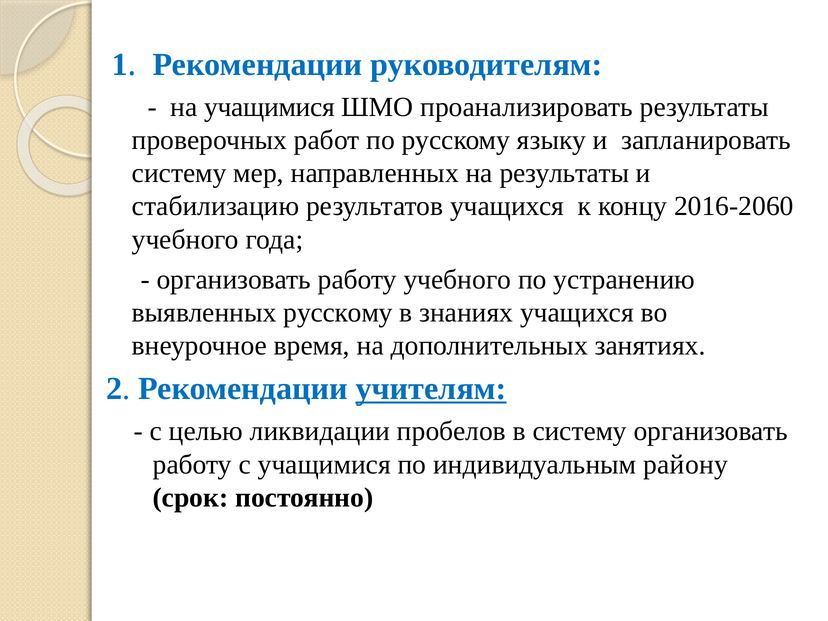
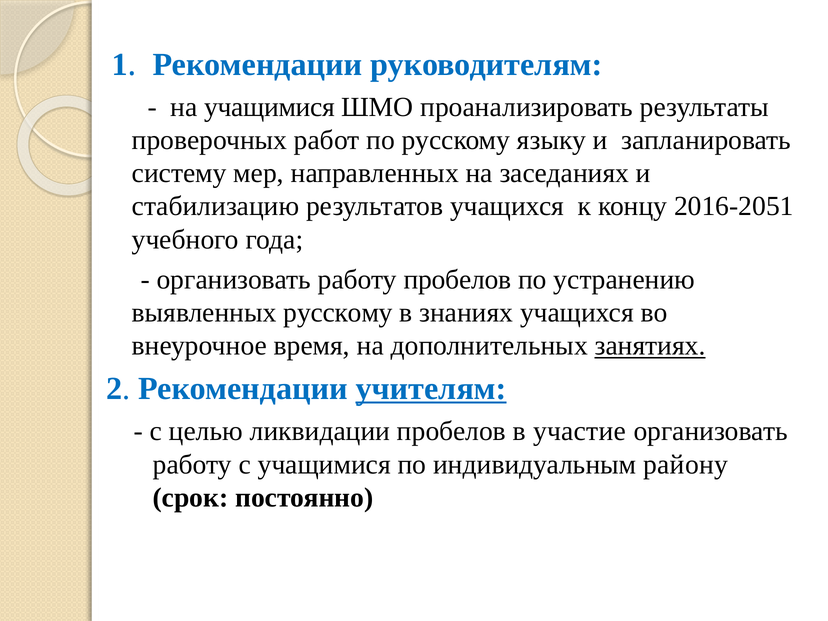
на результаты: результаты -> заседаниях (564, 173)
2016-2060: 2016-2060 -> 2016-2051 (734, 206)
работу учебного: учебного -> пробелов (457, 279)
занятиях underline: none -> present (650, 346)
в систему: систему -> участие (580, 431)
